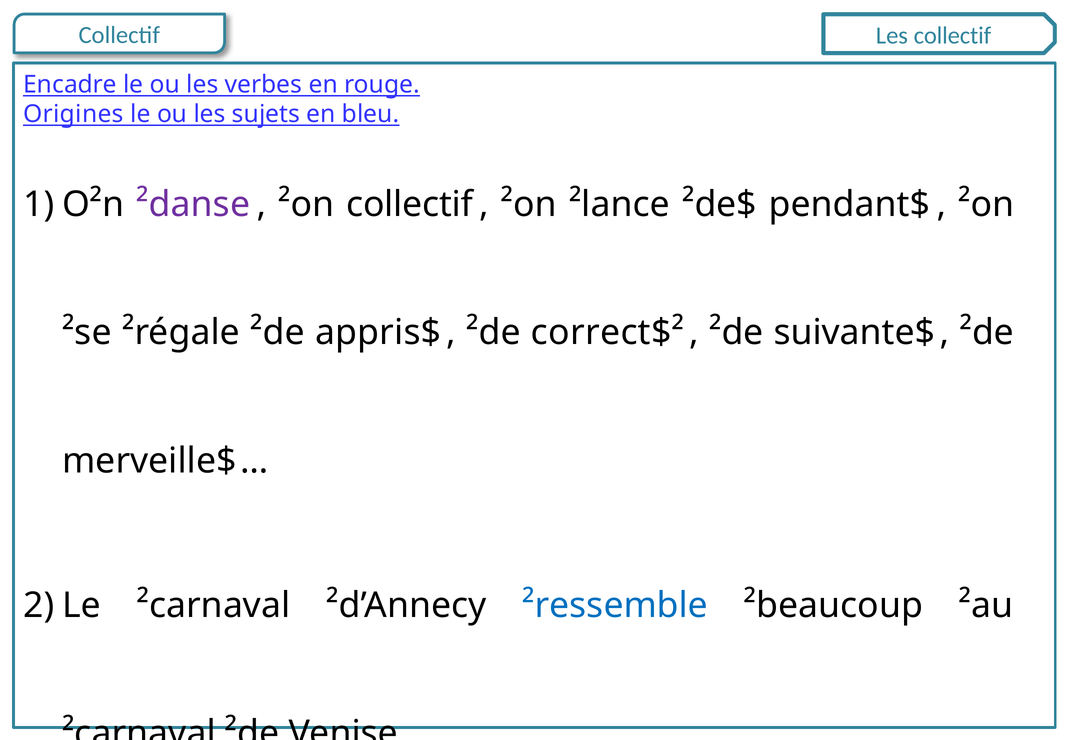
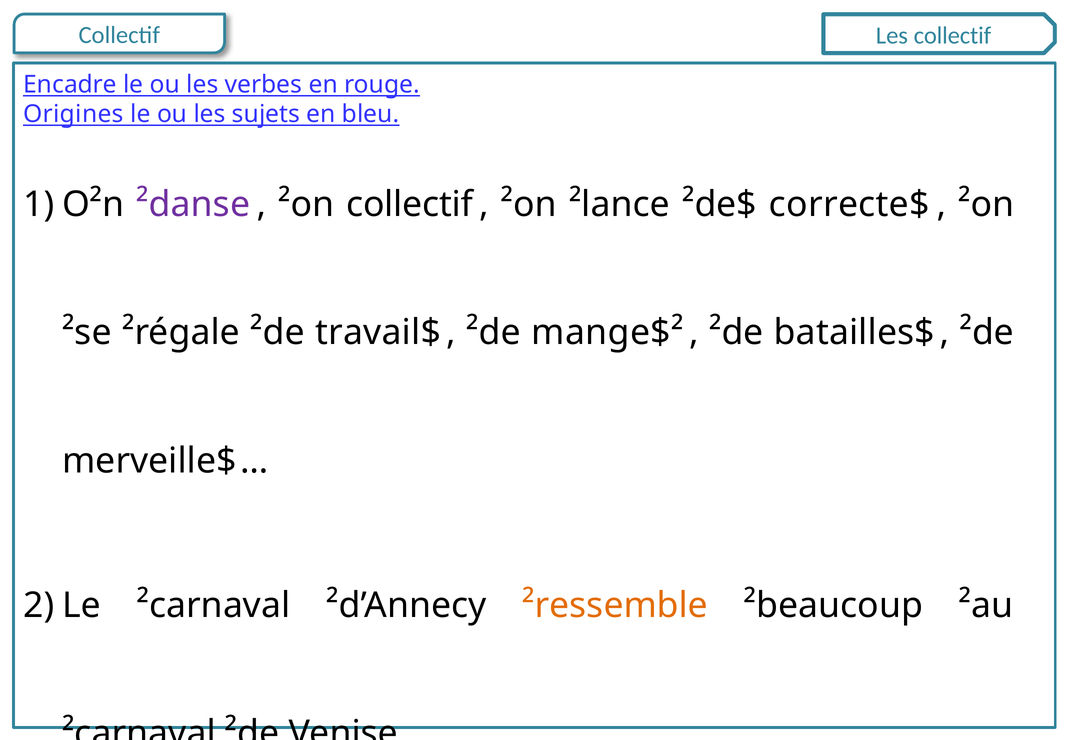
pendant$: pendant$ -> correcte$ (849, 205)
appris$: appris$ -> travail$ (378, 333)
correct$²: correct$² -> mange$² (608, 333)
suivante$: suivante$ -> batailles$ (854, 333)
²ressemble colour: blue -> orange (615, 606)
